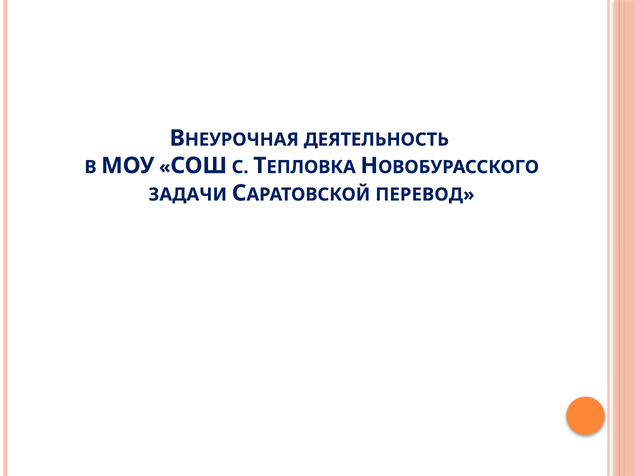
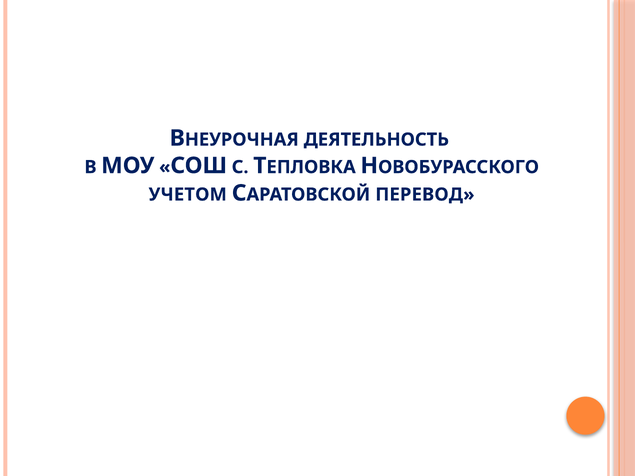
ЗАДАЧИ: ЗАДАЧИ -> УЧЕТОМ (188, 195)
